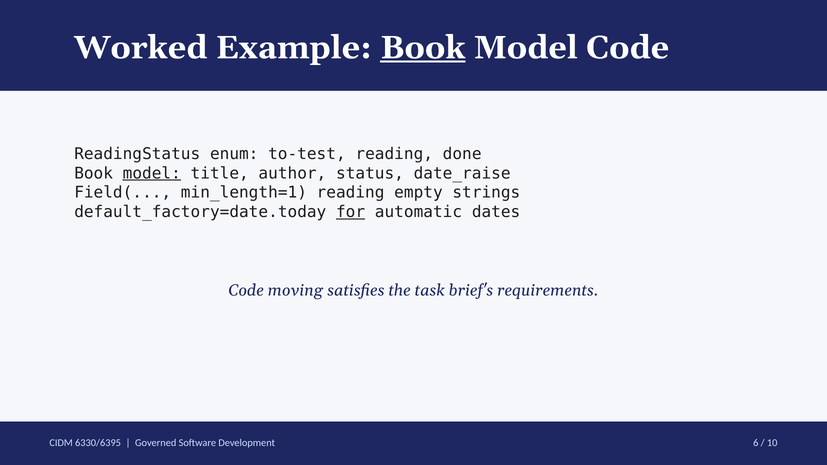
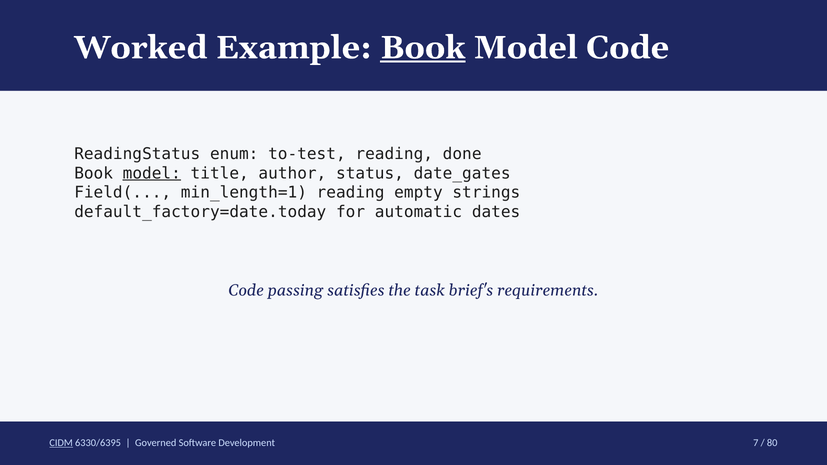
date_raise: date_raise -> date_gates (462, 173)
for underline: present -> none (351, 212)
moving: moving -> passing (295, 291)
CIDM underline: none -> present (61, 443)
6: 6 -> 7 (756, 443)
10: 10 -> 80 (772, 443)
